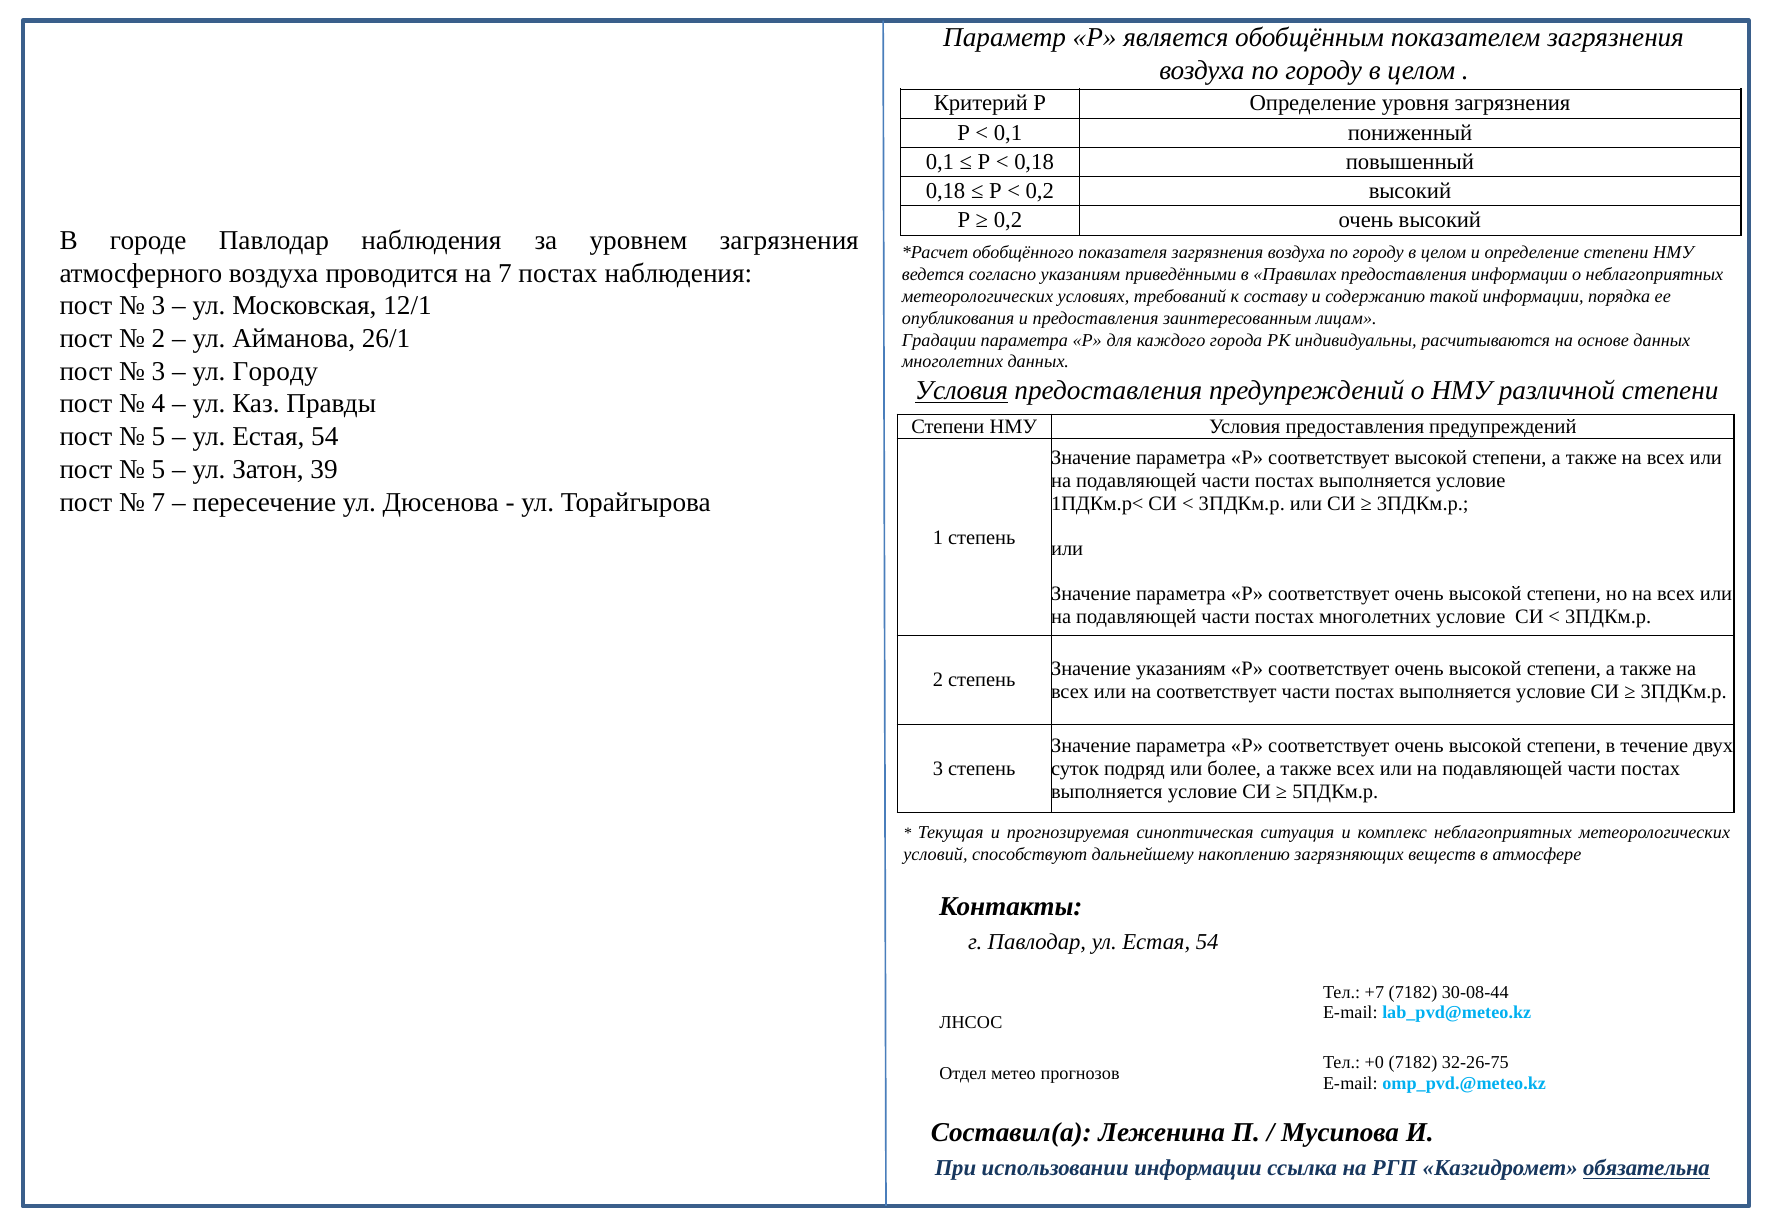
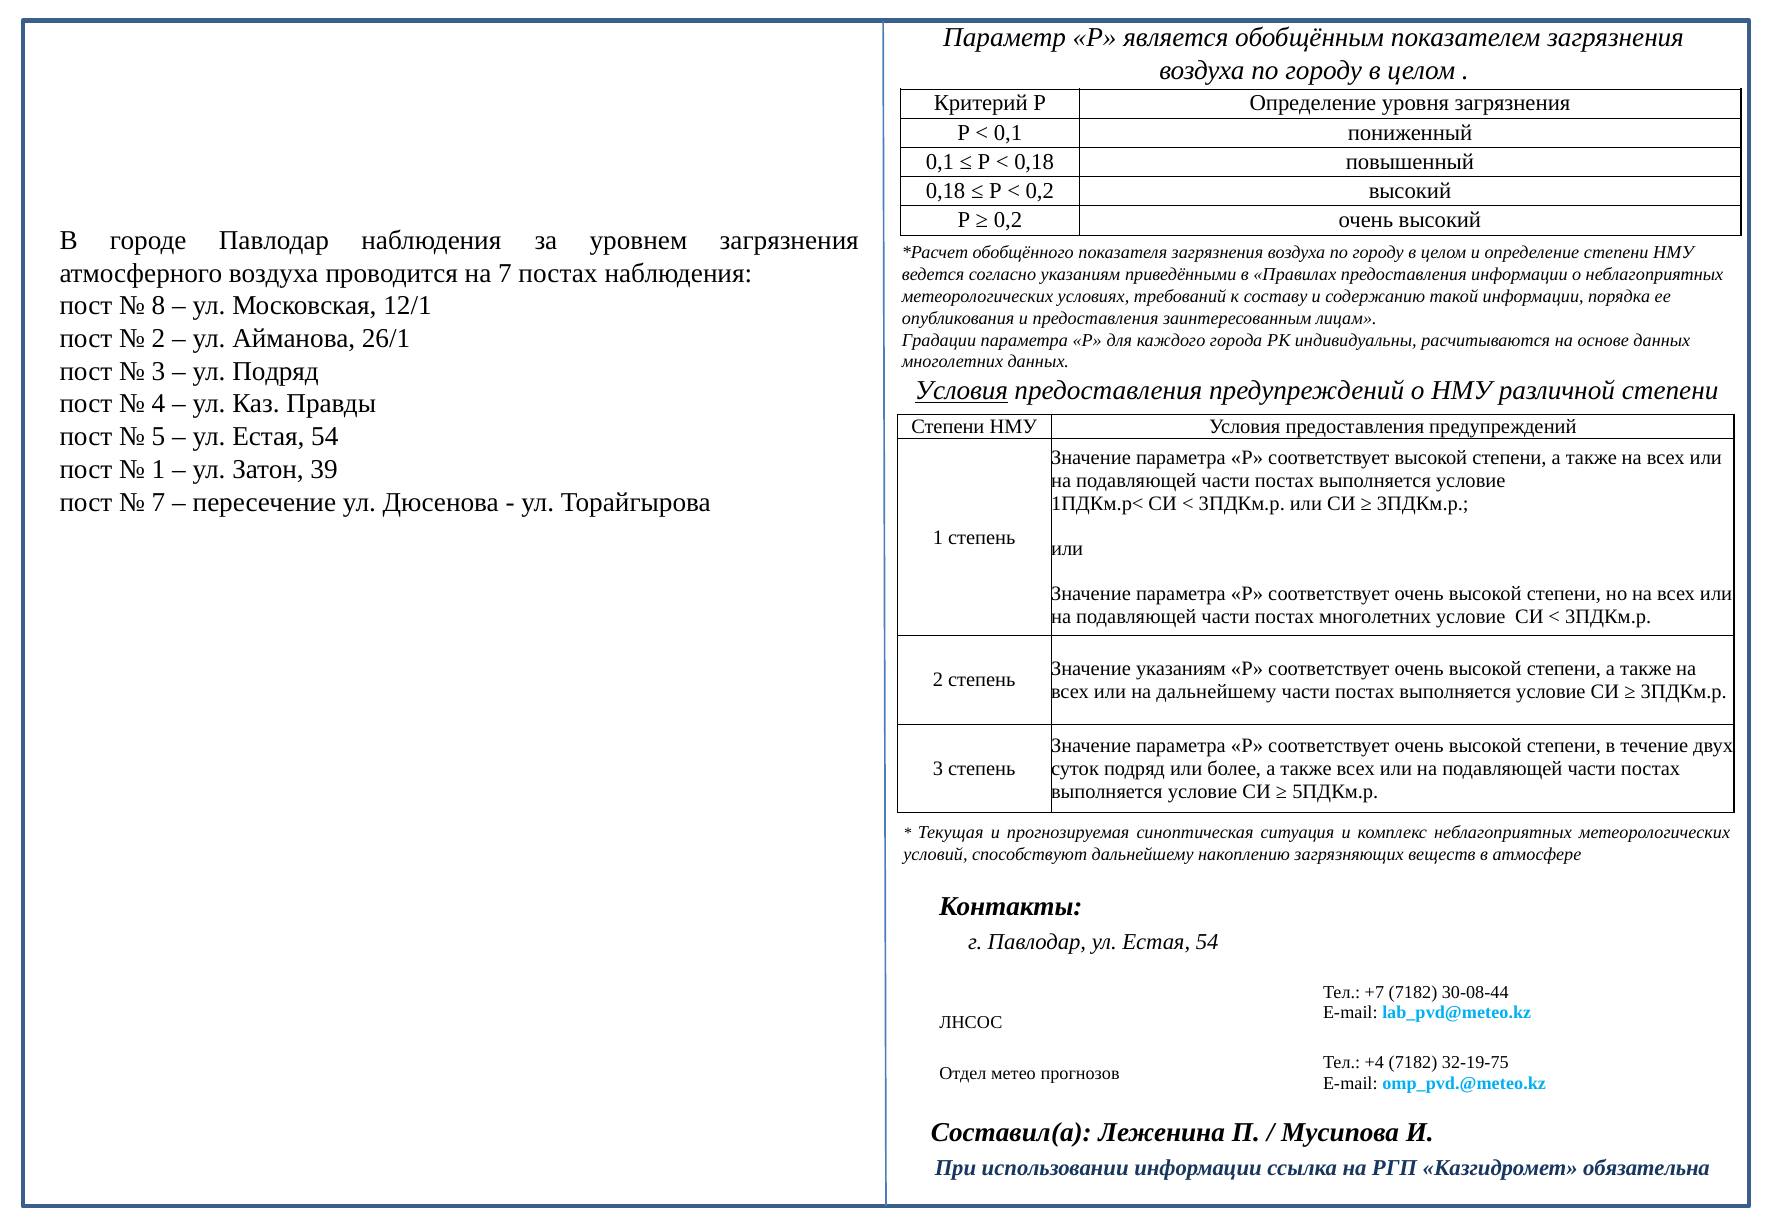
3: 3 -> 8 (159, 306)
ул Городу: Городу -> Подряд (275, 371)
5: 5 -> 1 (159, 469)
на соответствует: соответствует -> дальнейшему (1216, 691)
+0: +0 -> +4 (1374, 1063)
32-26-75: 32-26-75 -> 32-19-75 (1475, 1063)
обязательна underline: present -> none (1647, 1168)
